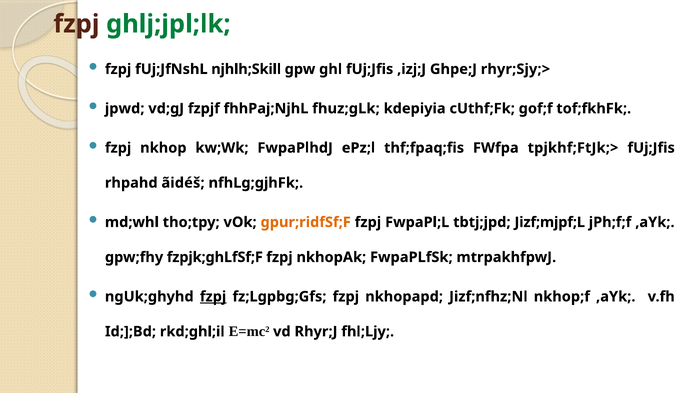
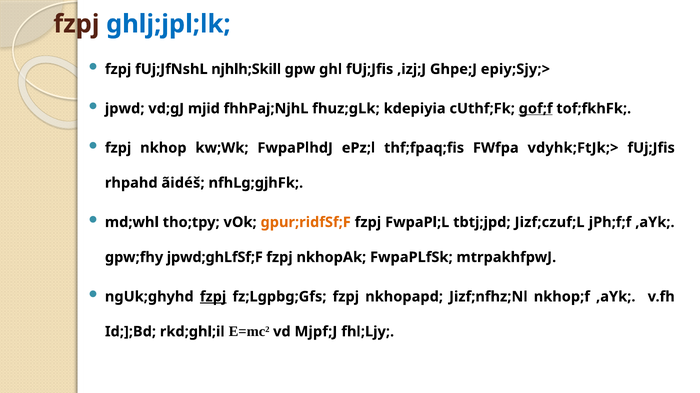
ghlj;jpl;lk colour: green -> blue (168, 24)
rhyr;Sjy;>: rhyr;Sjy;> -> epiy;Sjy;> (515, 69)
fzpjf: fzpjf -> mjid (204, 109)
gof;f underline: none -> present (536, 109)
tpjkhf;FtJk;>: tpjkhf;FtJk;> -> vdyhk;FtJk;> (573, 148)
Jizf;mjpf;L: Jizf;mjpf;L -> Jizf;czuf;L (550, 223)
fzpjk;ghLfSf;F: fzpjk;ghLfSf;F -> jpwd;ghLfSf;F (215, 258)
Rhyr;J: Rhyr;J -> Mjpf;J (316, 332)
